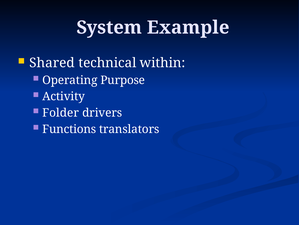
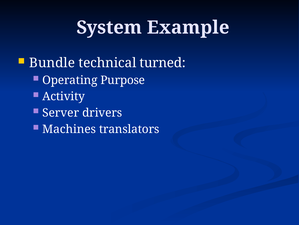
Shared: Shared -> Bundle (52, 63)
within: within -> turned (163, 63)
Folder: Folder -> Server (61, 112)
Functions: Functions -> Machines (69, 129)
